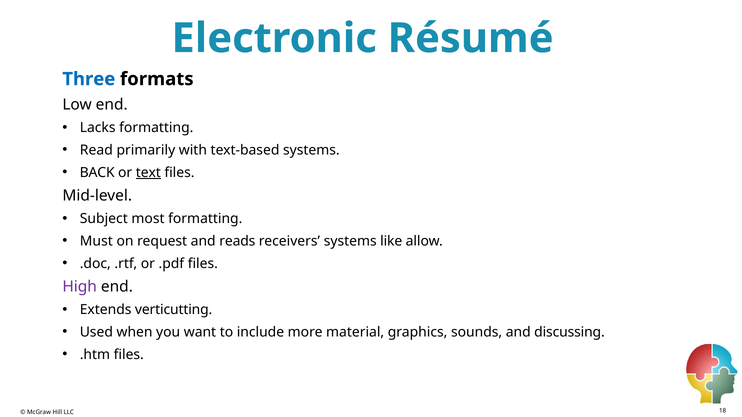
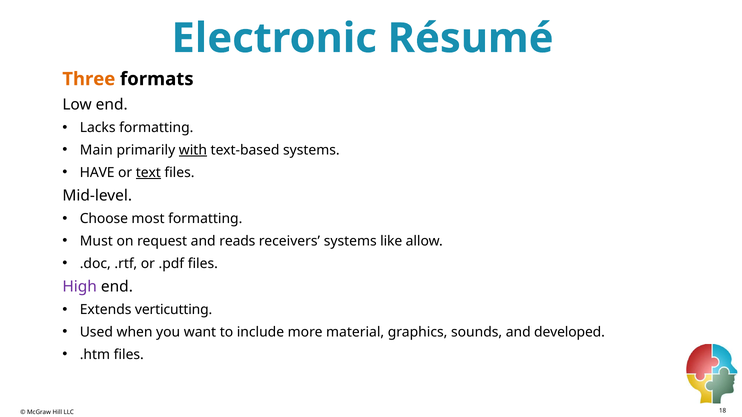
Three colour: blue -> orange (89, 79)
Read: Read -> Main (96, 150)
with underline: none -> present (193, 150)
BACK: BACK -> HAVE (97, 173)
Subject: Subject -> Choose (104, 219)
discussing: discussing -> developed (569, 333)
